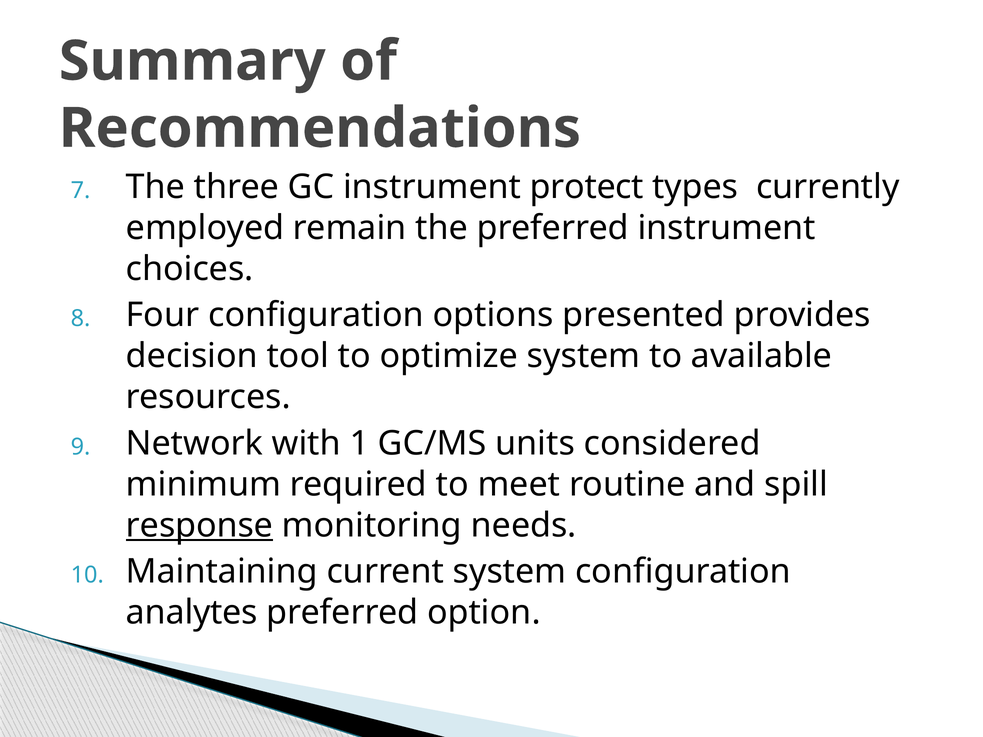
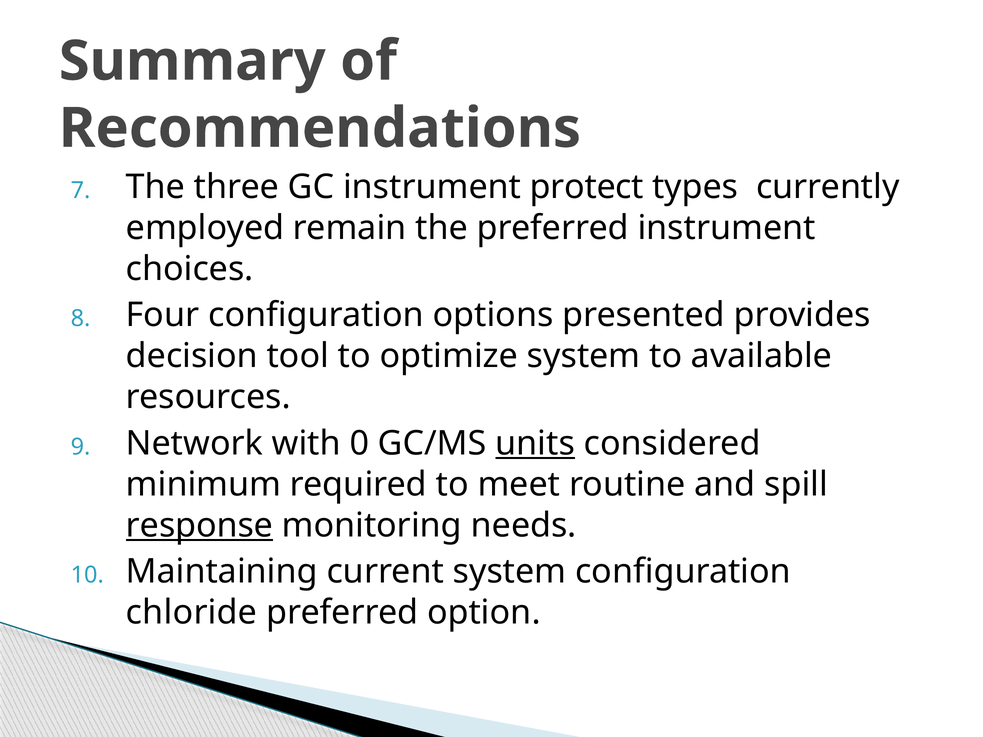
1: 1 -> 0 (359, 444)
units underline: none -> present (535, 444)
analytes: analytes -> chloride (192, 613)
